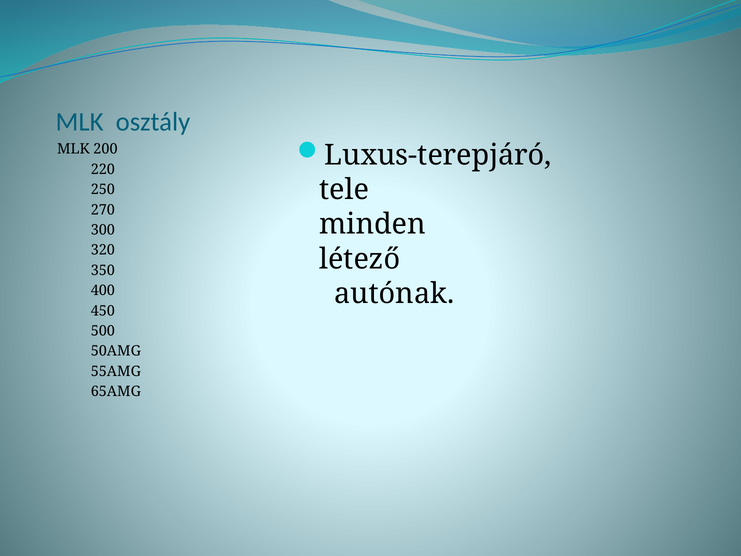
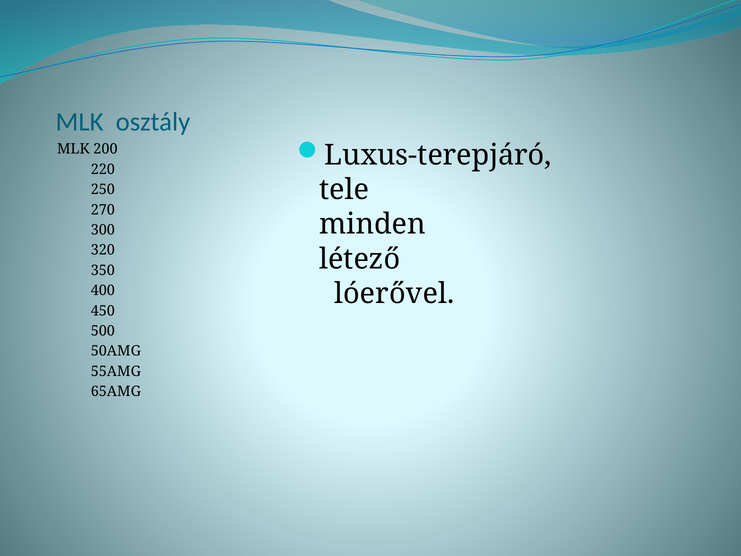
autónak: autónak -> lóerővel (394, 294)
